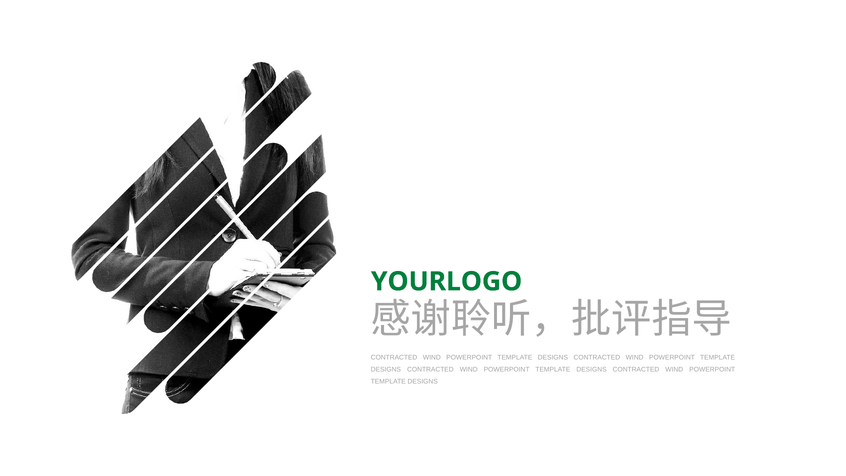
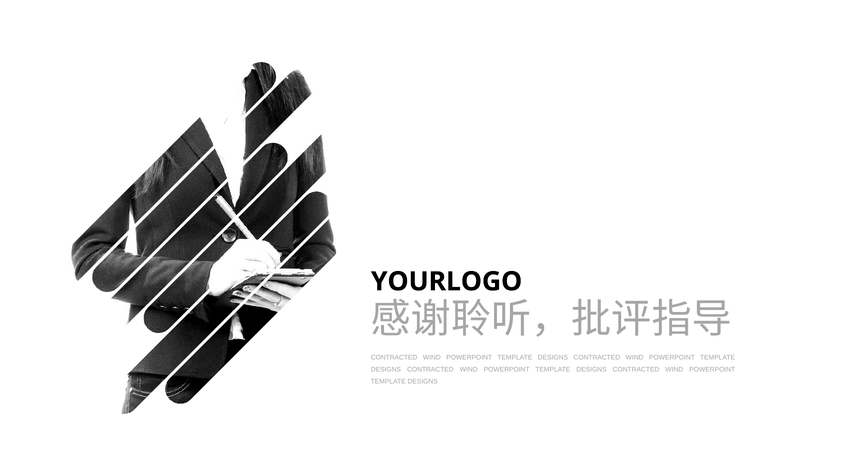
YOURLOGO colour: green -> black (447, 281)
